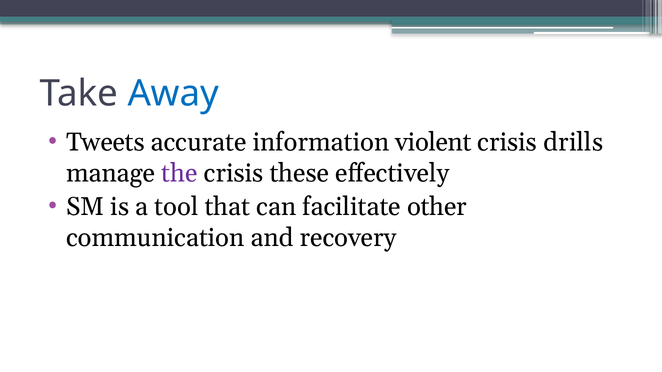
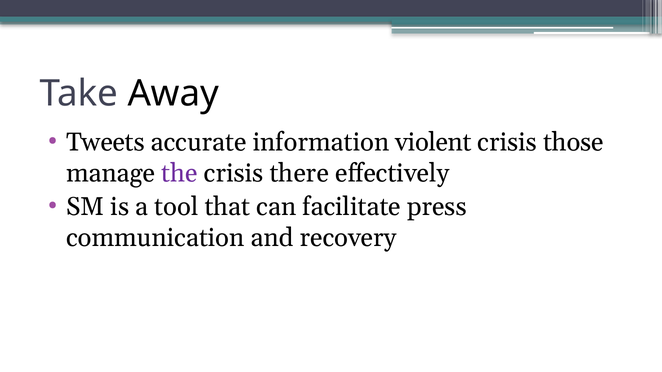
Away colour: blue -> black (173, 94)
drills: drills -> those (573, 143)
these: these -> there (299, 174)
other: other -> press (437, 207)
